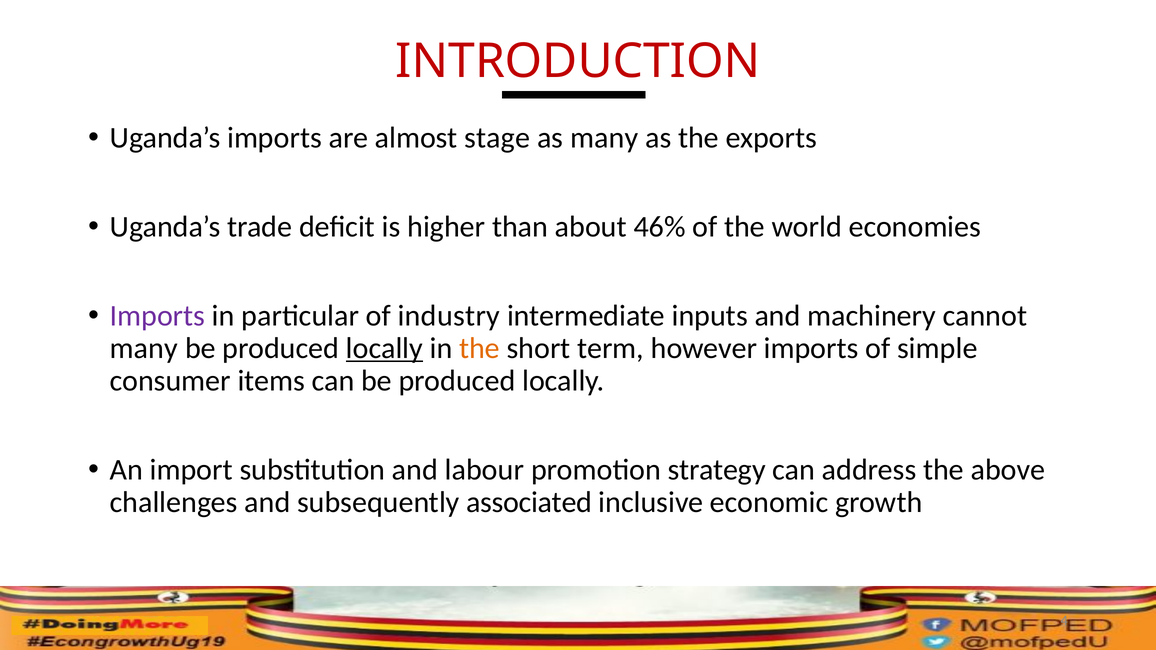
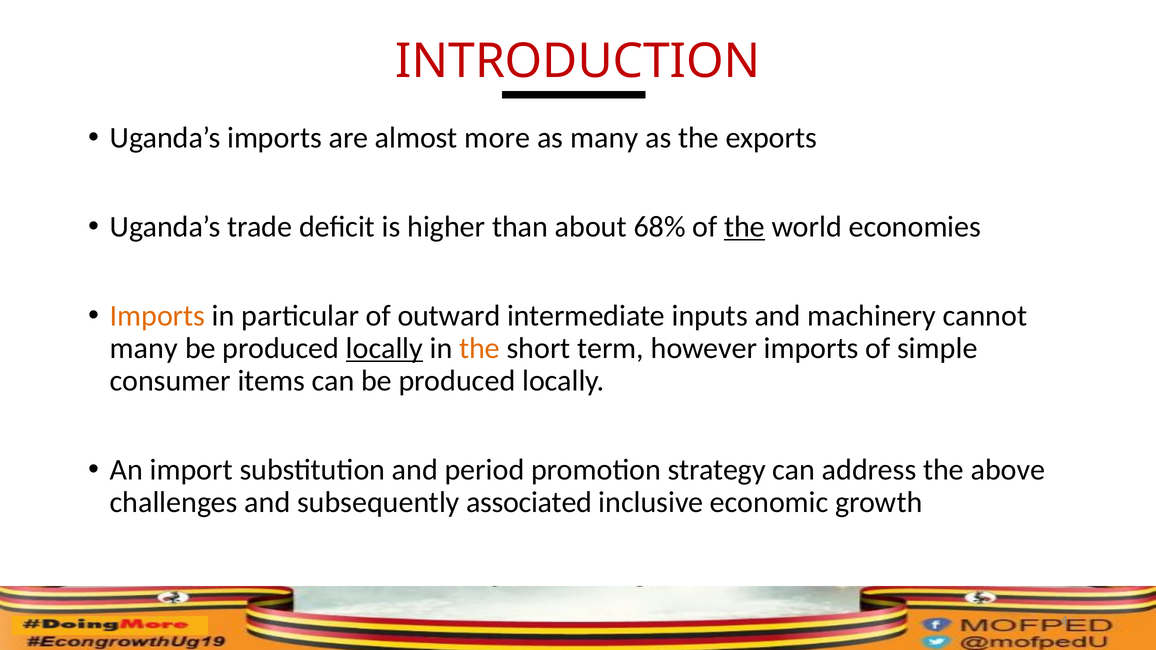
stage: stage -> more (497, 138)
46%: 46% -> 68% (660, 227)
the underline: none -> present (745, 227)
Imports colour: purple -> orange (157, 316)
industry: industry -> outward (449, 316)
labour: labour -> period (485, 470)
